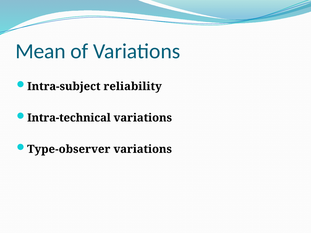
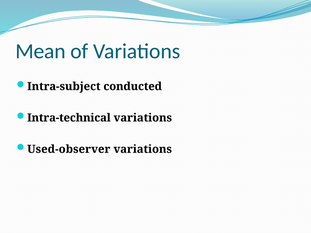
reliability: reliability -> conducted (133, 86)
Type-observer: Type-observer -> Used-observer (69, 149)
